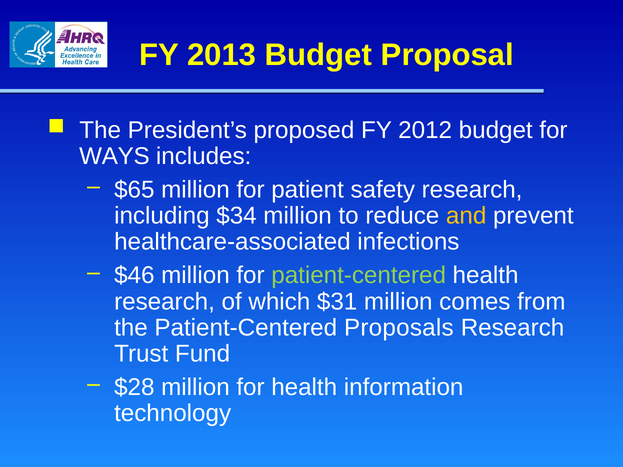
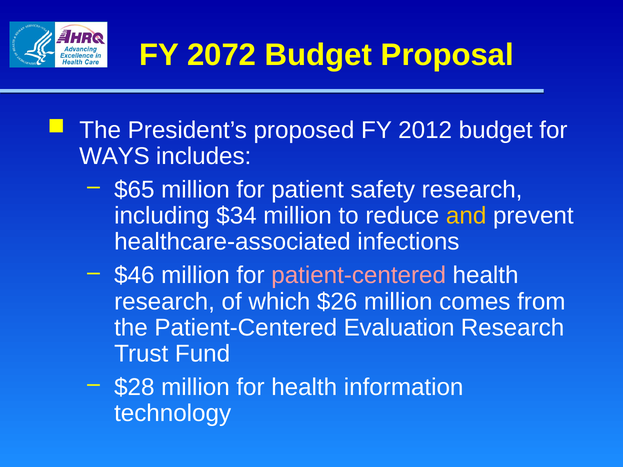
2013: 2013 -> 2072 (222, 55)
patient-centered colour: light green -> pink (359, 276)
$31: $31 -> $26 (337, 302)
Proposals: Proposals -> Evaluation (399, 328)
